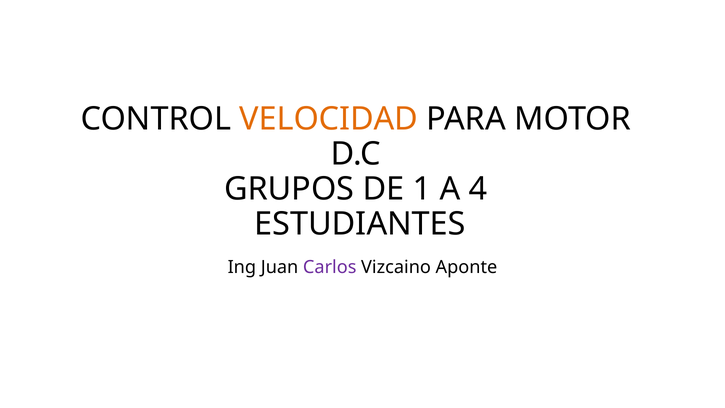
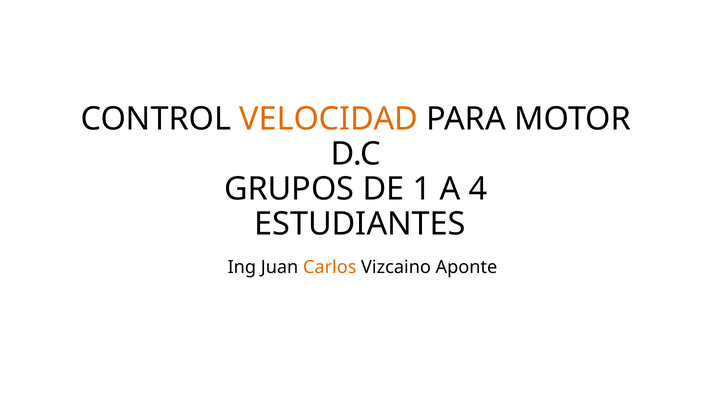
Carlos colour: purple -> orange (330, 267)
